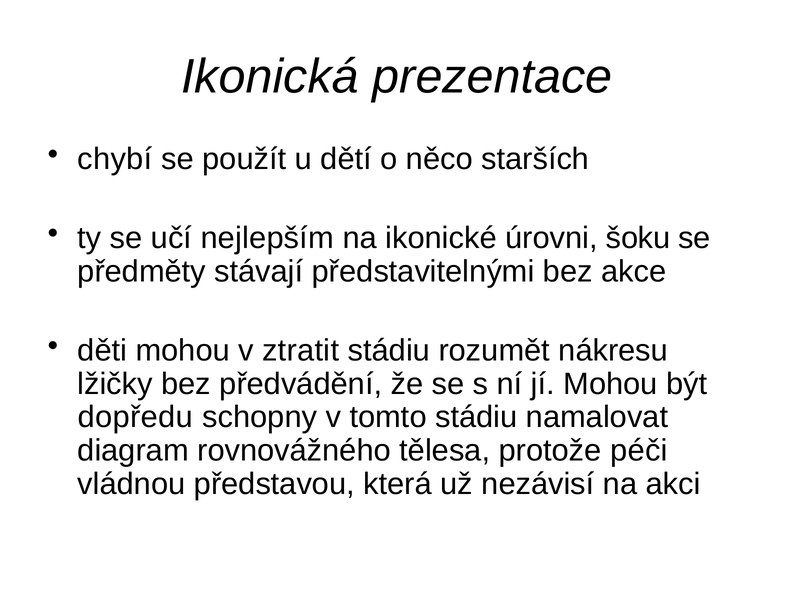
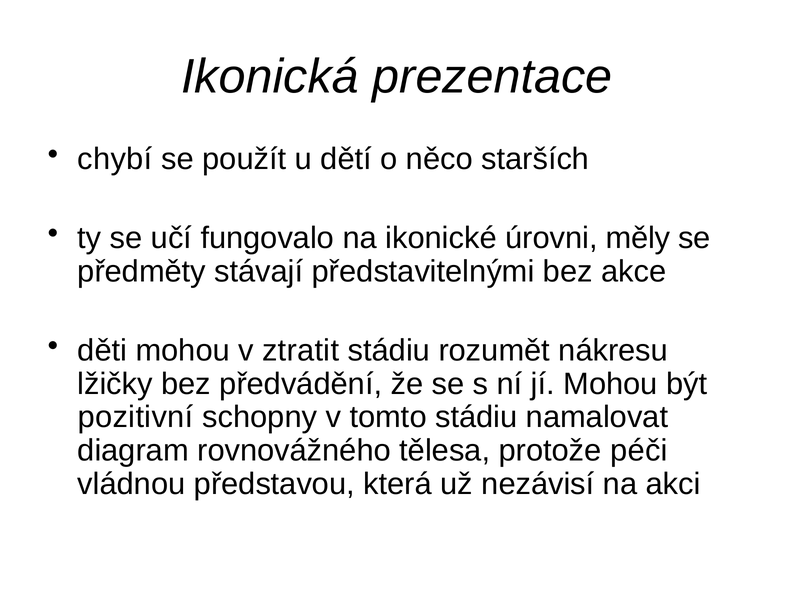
nejlepším: nejlepším -> fungovalo (267, 239)
šoku: šoku -> měly (638, 239)
dopředu: dopředu -> pozitivní (136, 418)
